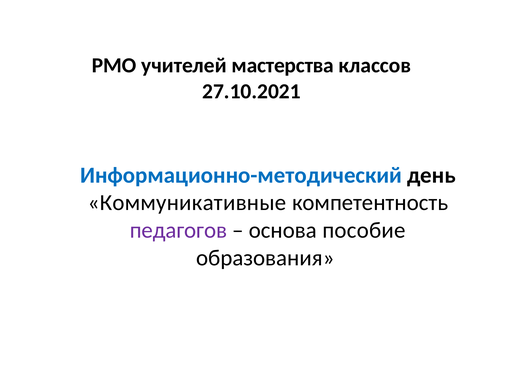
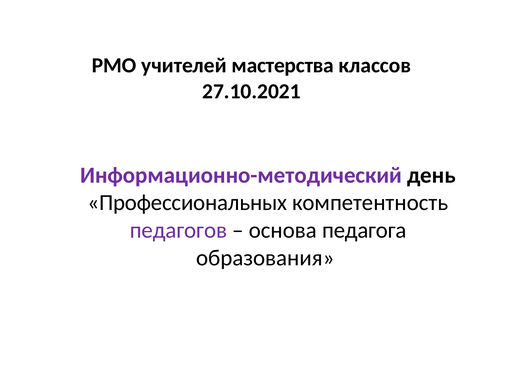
Информационно-методический colour: blue -> purple (241, 175)
Коммуникативные: Коммуникативные -> Профессиональных (187, 203)
пособие: пособие -> педагога (364, 230)
